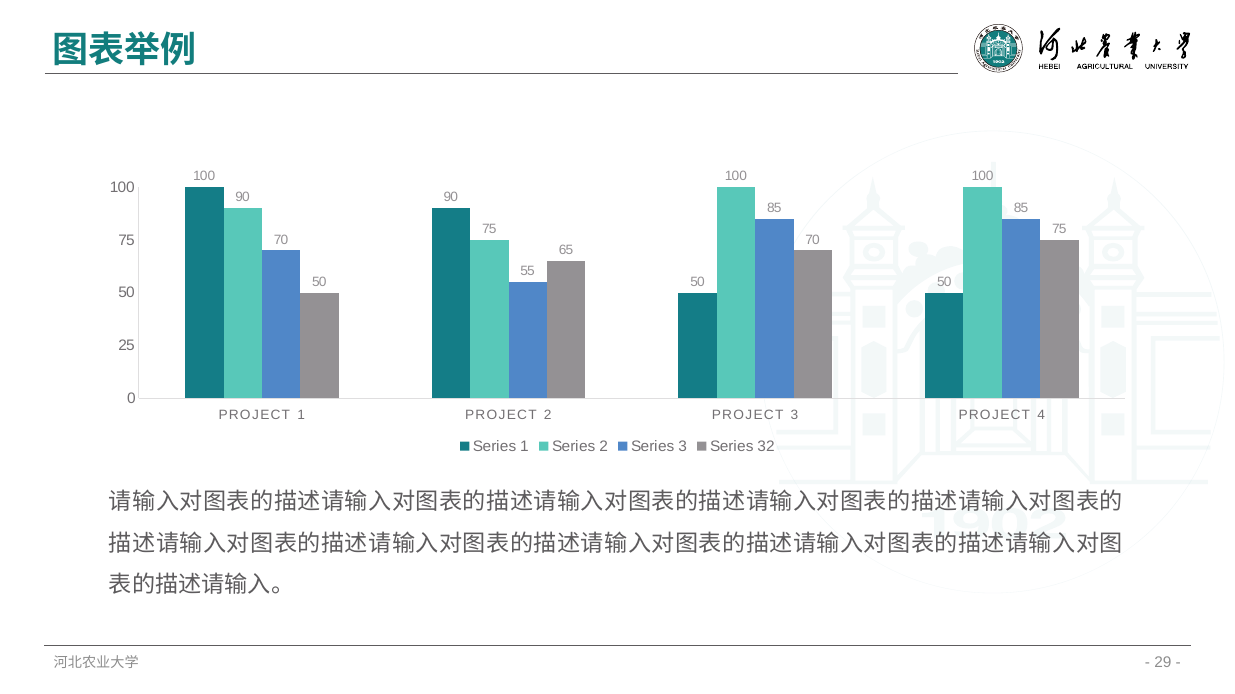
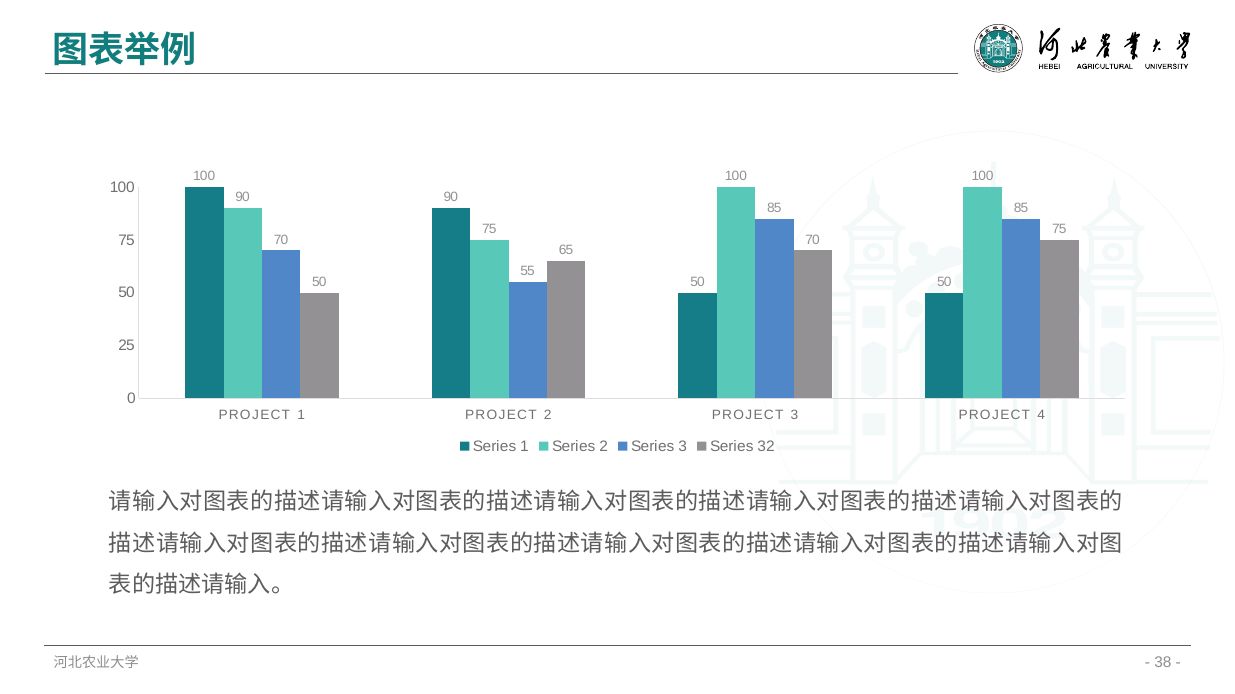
29: 29 -> 38 (1163, 664)
